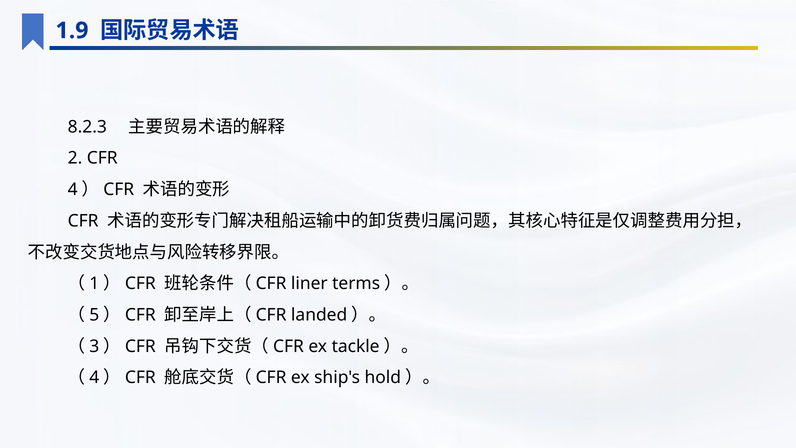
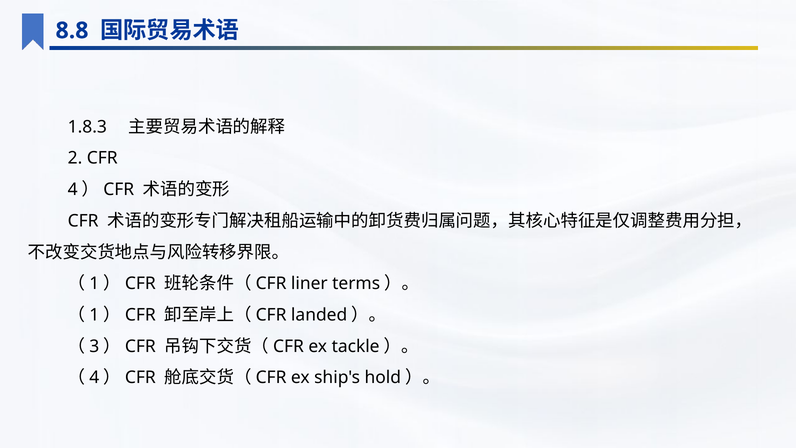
1.9: 1.9 -> 8.8 (72, 31)
8.2.3: 8.2.3 -> 1.8.3 (87, 127)
5: 5 -> 1 (94, 315)
